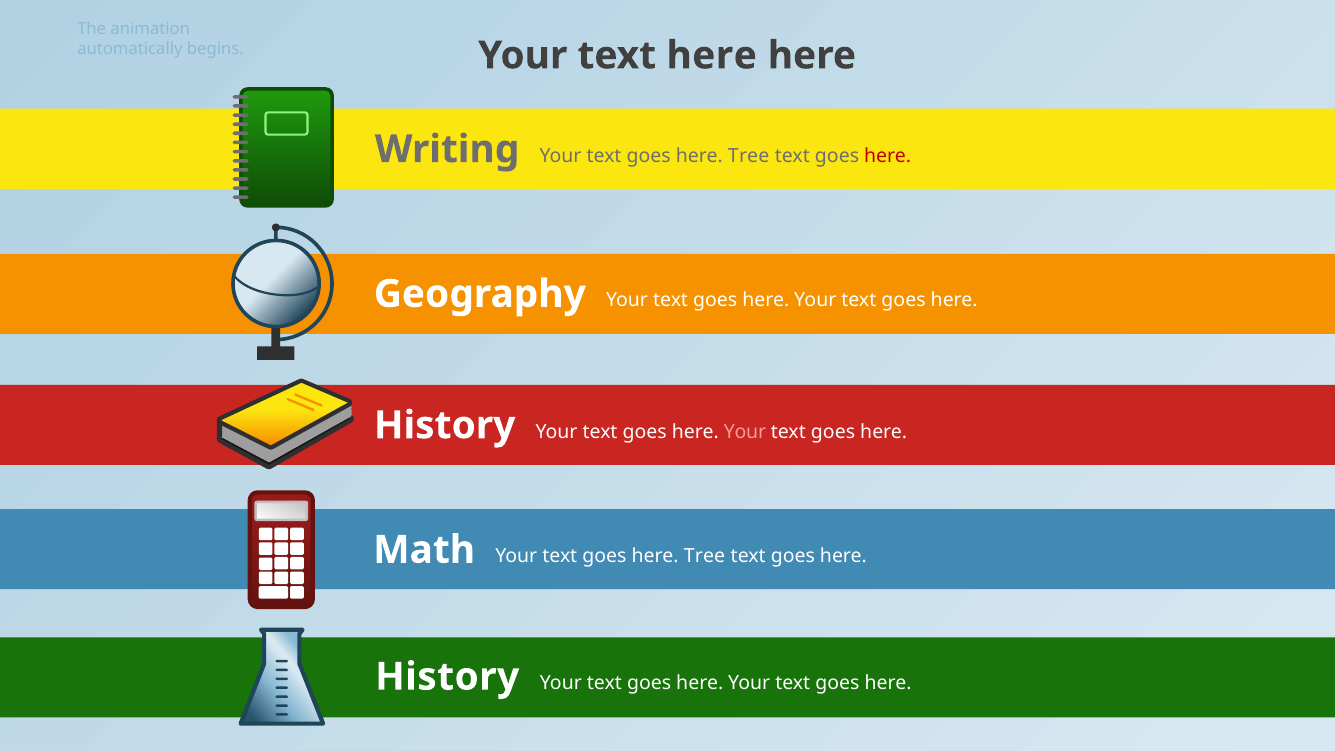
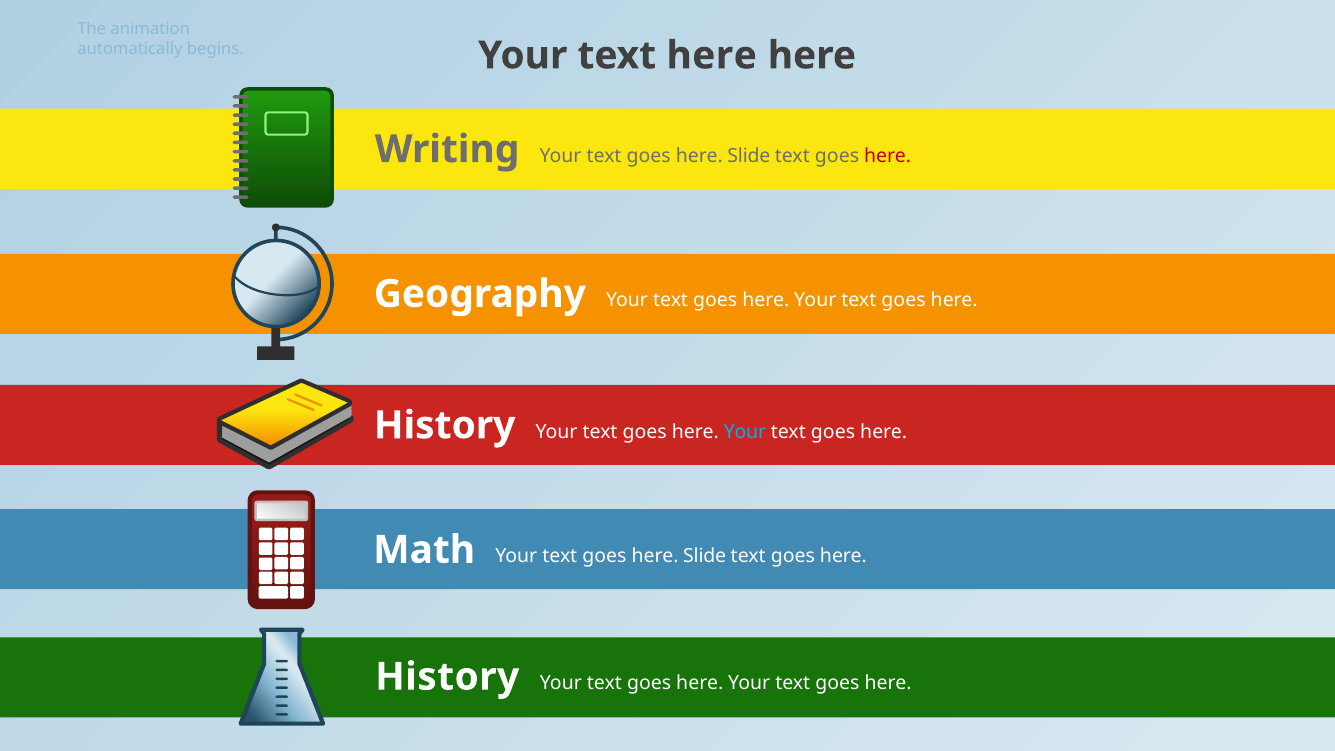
Tree: Tree -> Slide (749, 156)
Your colour: pink -> light blue (745, 432)
Tree: Tree -> Slide (705, 556)
